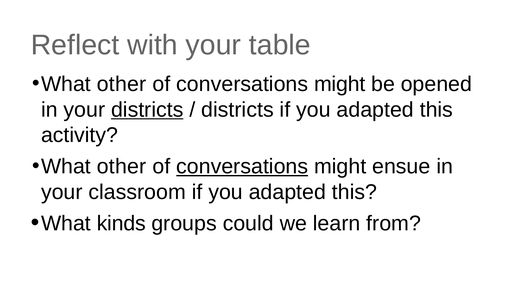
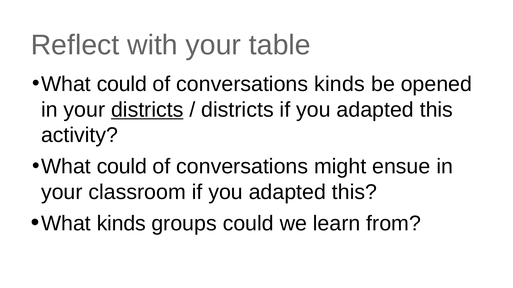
other: other -> could (122, 84)
might: might -> kinds (340, 84)
other: other -> could (122, 167)
conversations underline: present -> none (242, 167)
